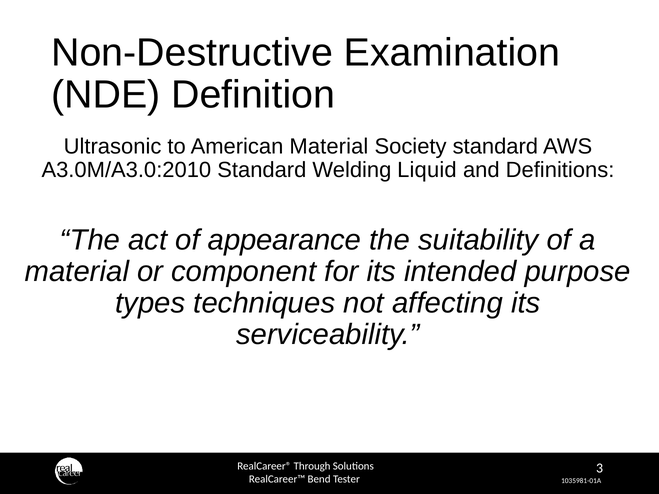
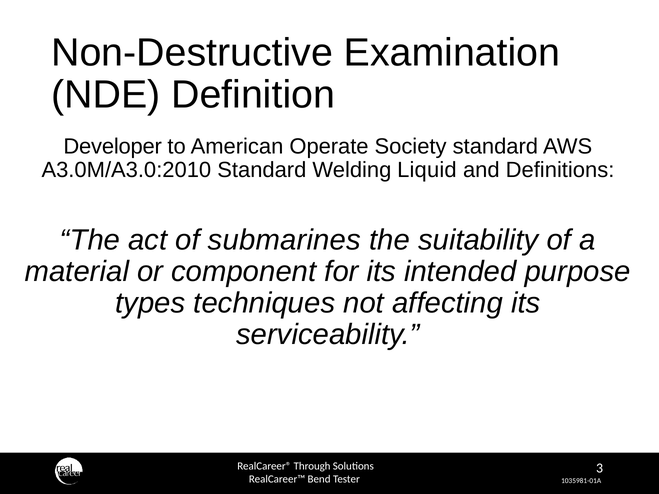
Ultrasonic: Ultrasonic -> Developer (113, 147)
American Material: Material -> Operate (329, 147)
appearance: appearance -> submarines (284, 240)
